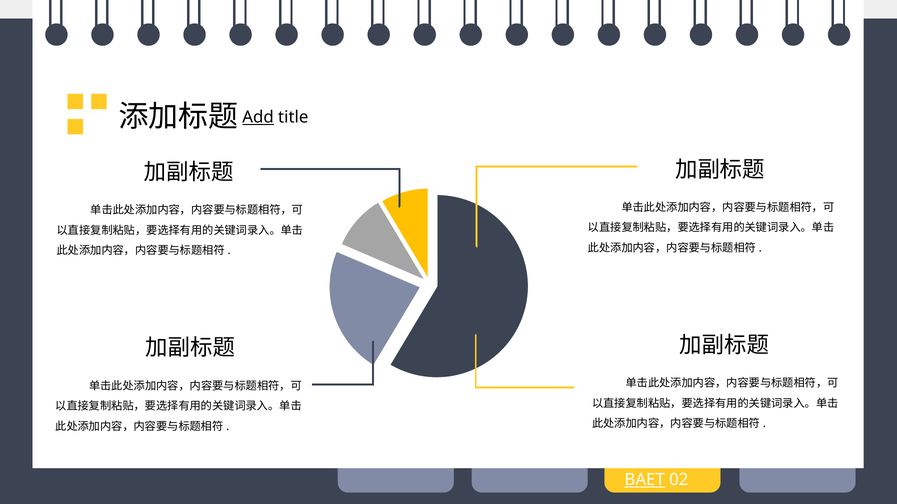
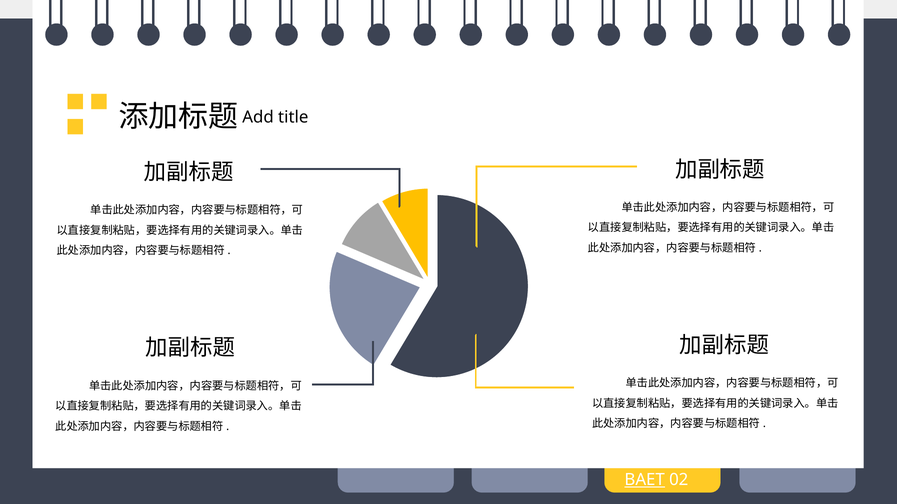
Add underline: present -> none (258, 117)
